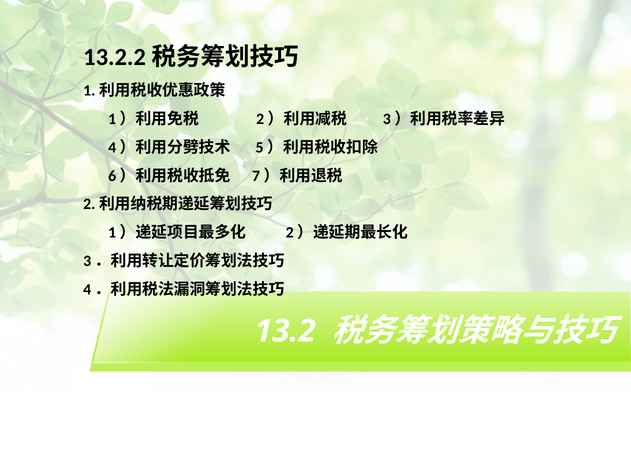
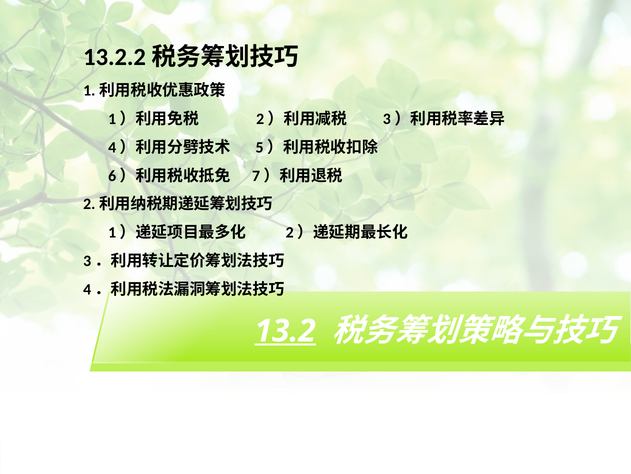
13.2 underline: none -> present (285, 330)
